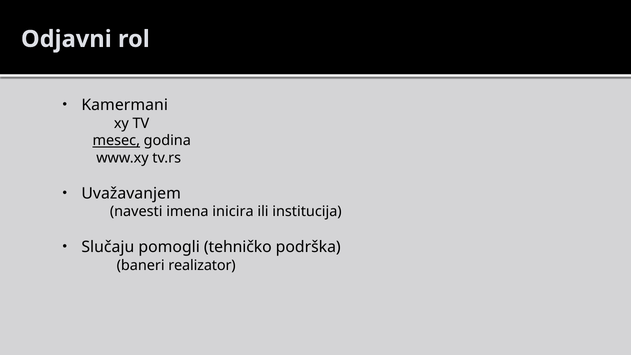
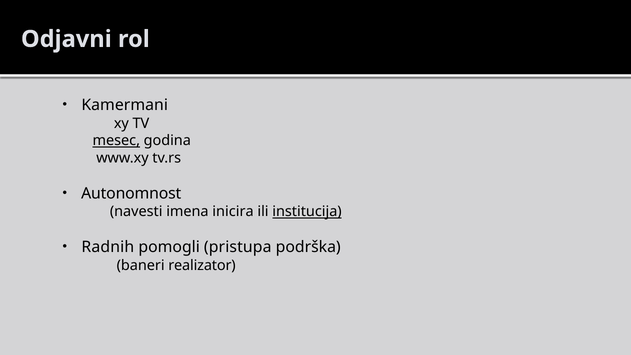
Uvažavanjem: Uvažavanjem -> Autonomnost (131, 194)
institucija underline: none -> present (307, 212)
Slučaju: Slučaju -> Radnih (108, 247)
tehničko: tehničko -> pristupa (238, 247)
